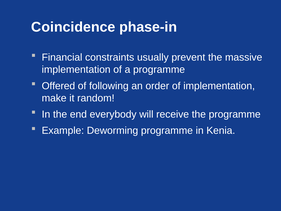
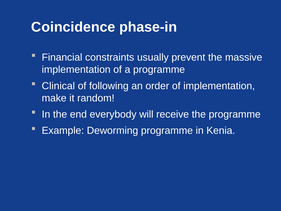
Offered: Offered -> Clinical (58, 86)
